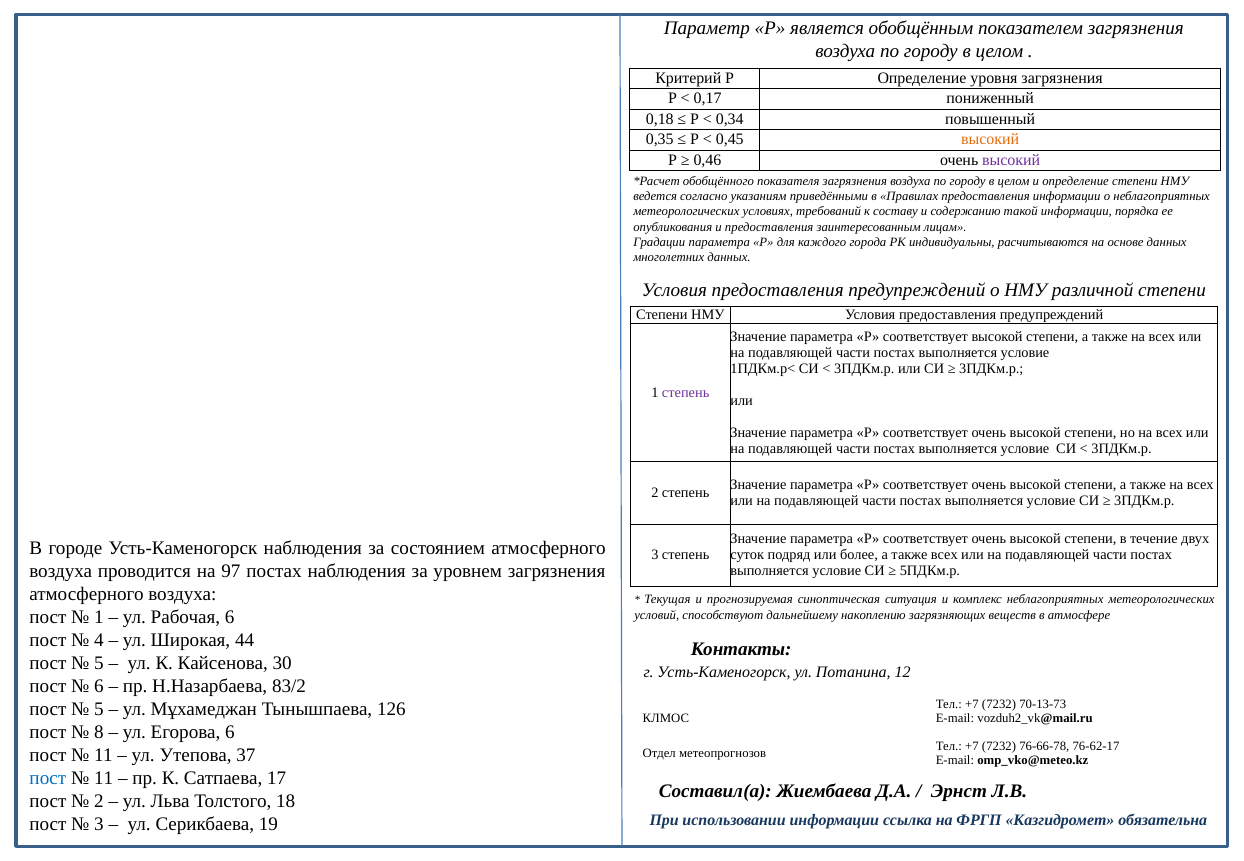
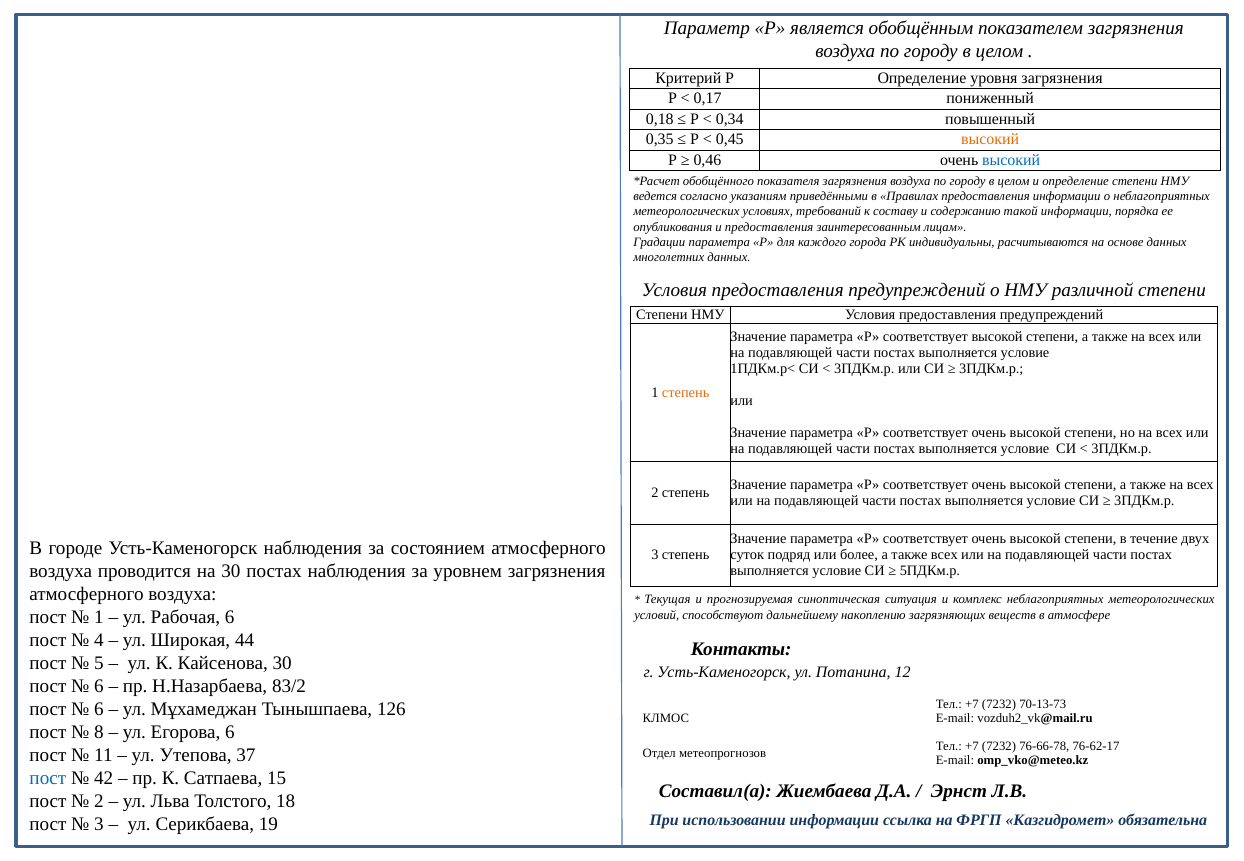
высокий colour: purple -> blue (1011, 160)
степень colour: purple -> orange (686, 393)
на 97: 97 -> 30 (231, 571)
5: 5 -> 6 (99, 709)
11: 11 -> 42 (104, 778)
17: 17 -> 15 (277, 778)
